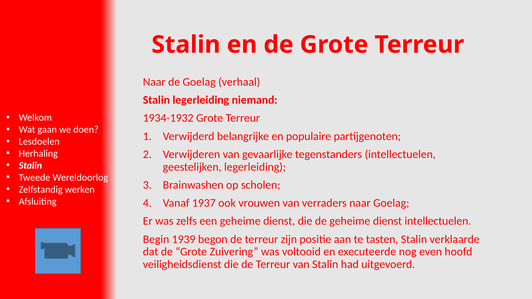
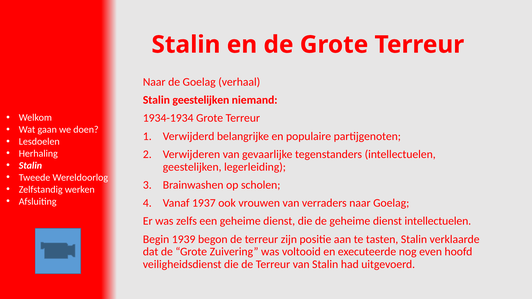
Stalin legerleiding: legerleiding -> geestelijken (201, 100)
1934-1932: 1934-1932 -> 1934-1934 (168, 118)
